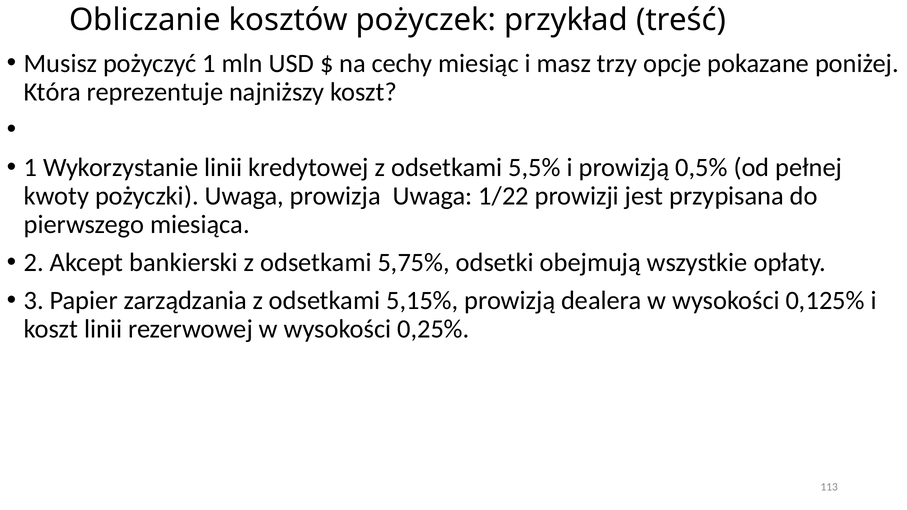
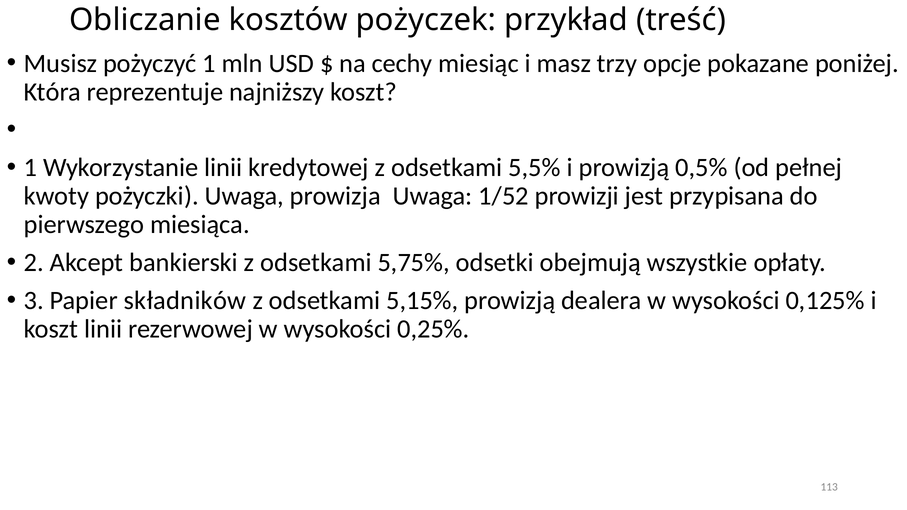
1/22: 1/22 -> 1/52 (504, 196)
zarządzania: zarządzania -> składników (185, 301)
